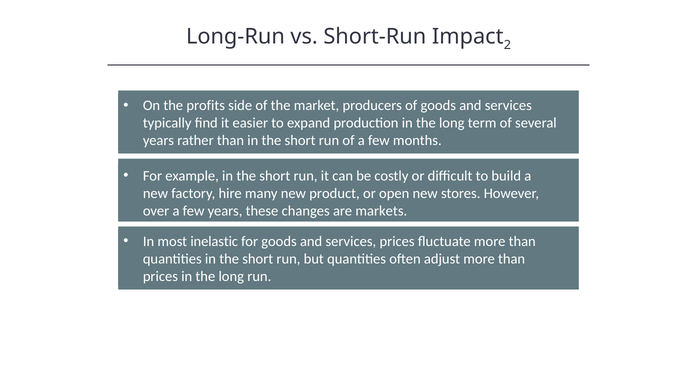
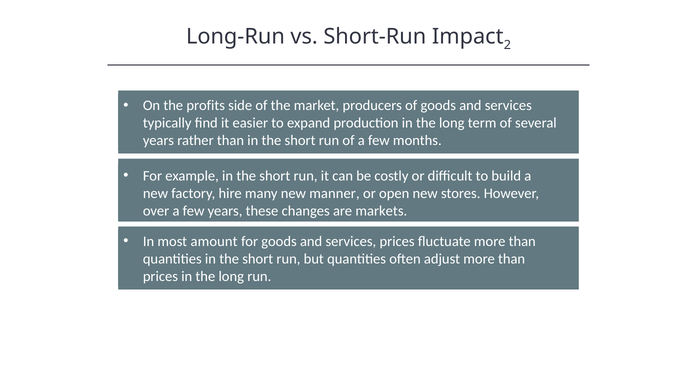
product: product -> manner (334, 193)
inelastic: inelastic -> amount (214, 242)
